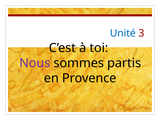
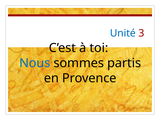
Nous colour: purple -> blue (35, 63)
